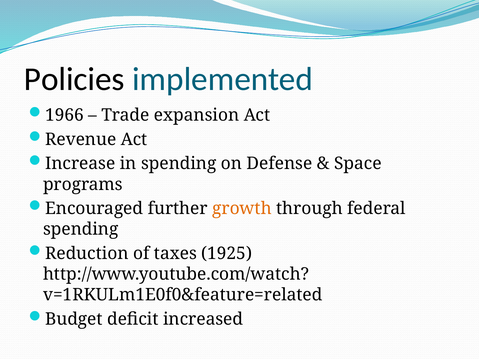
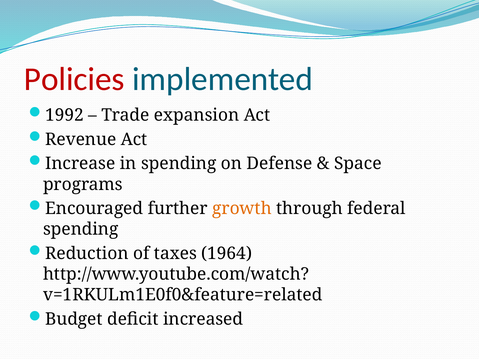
Policies colour: black -> red (74, 79)
1966: 1966 -> 1992 (64, 115)
1925: 1925 -> 1964 (227, 254)
